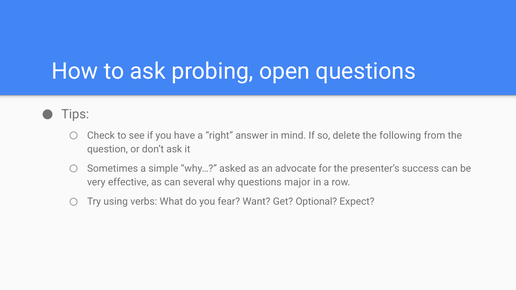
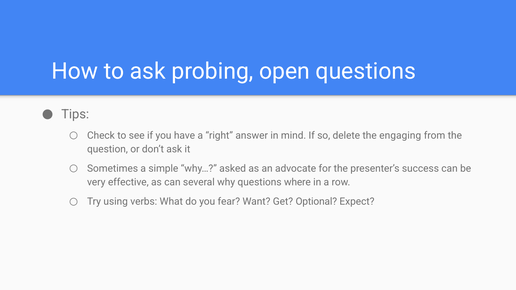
following: following -> engaging (400, 135)
major: major -> where (297, 182)
